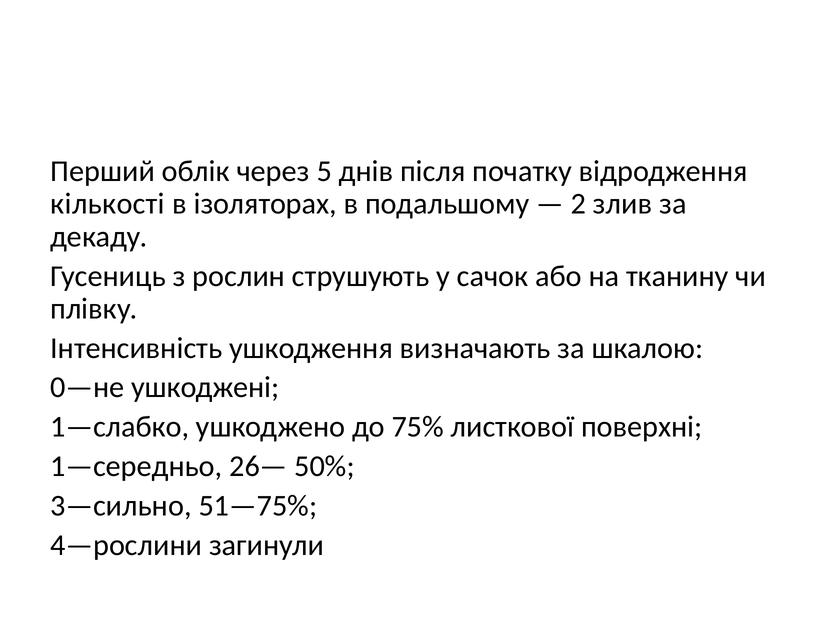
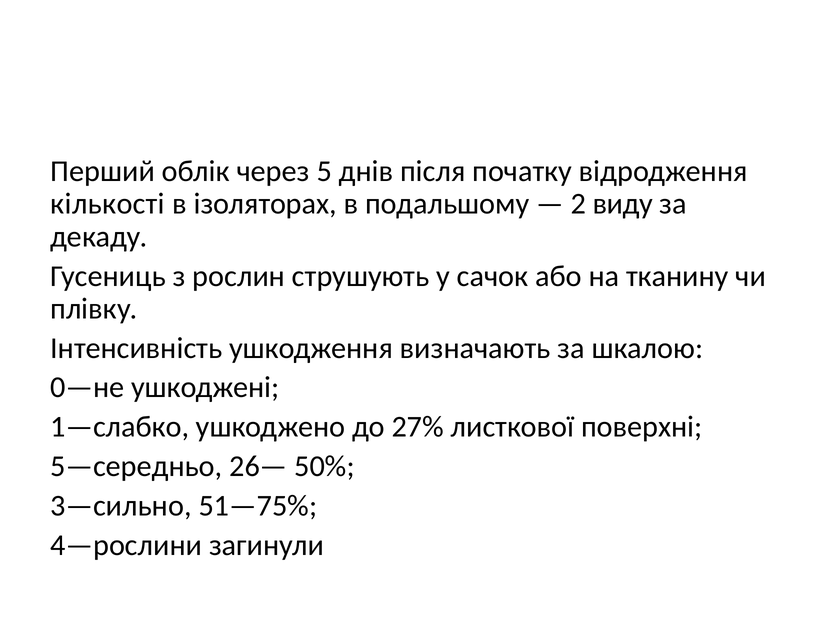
злив: злив -> виду (623, 204)
75%: 75% -> 27% (418, 427)
1—середньо: 1—середньо -> 5—середньо (136, 466)
